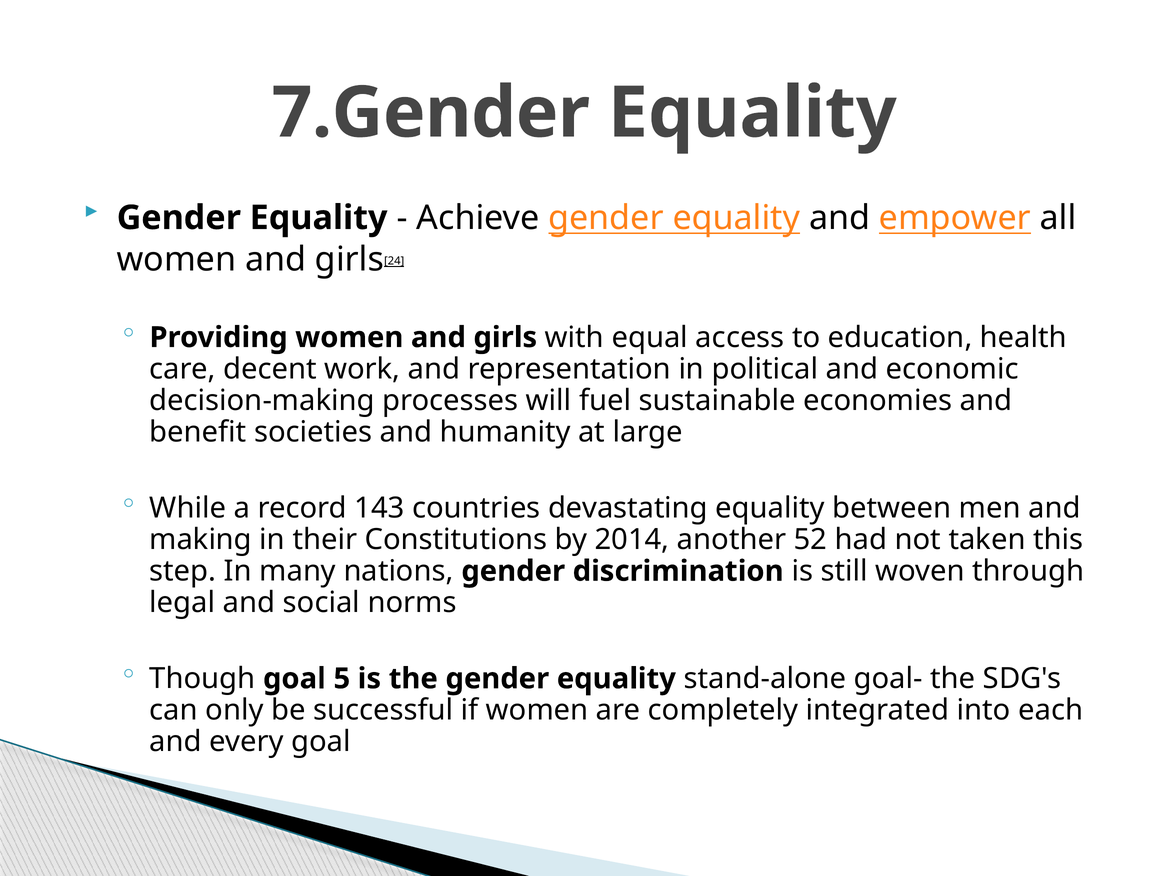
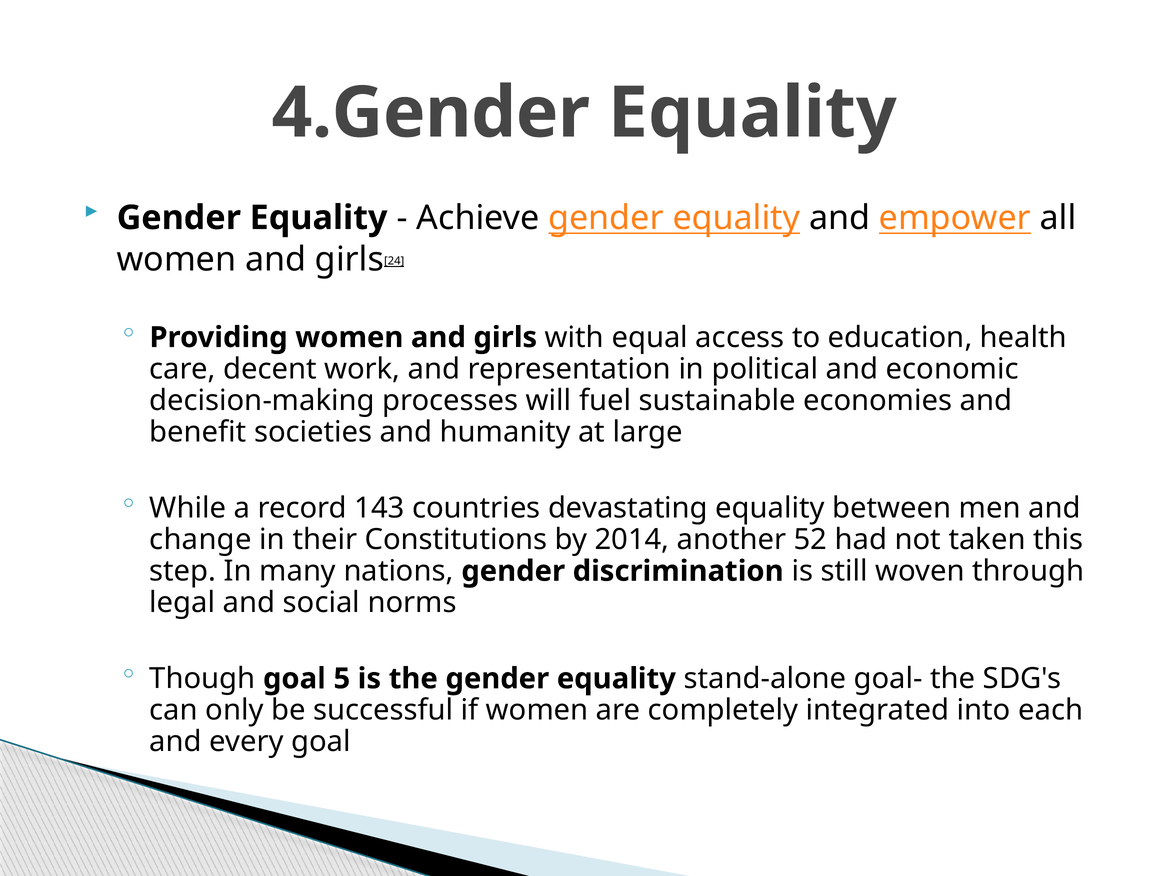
7.Gender: 7.Gender -> 4.Gender (431, 113)
making: making -> change (201, 540)
